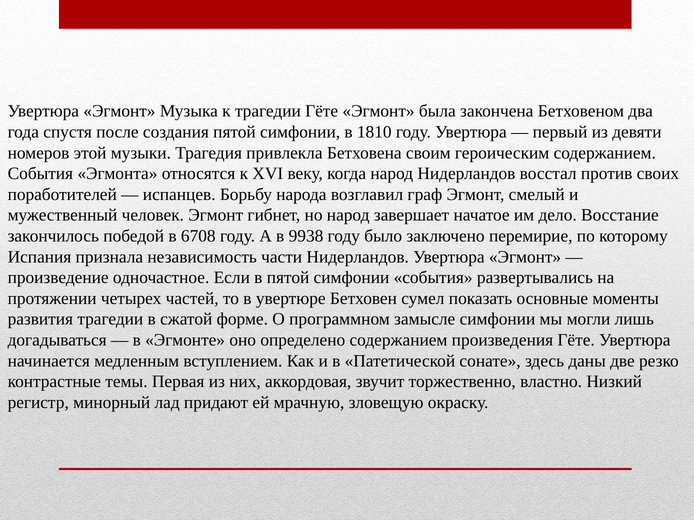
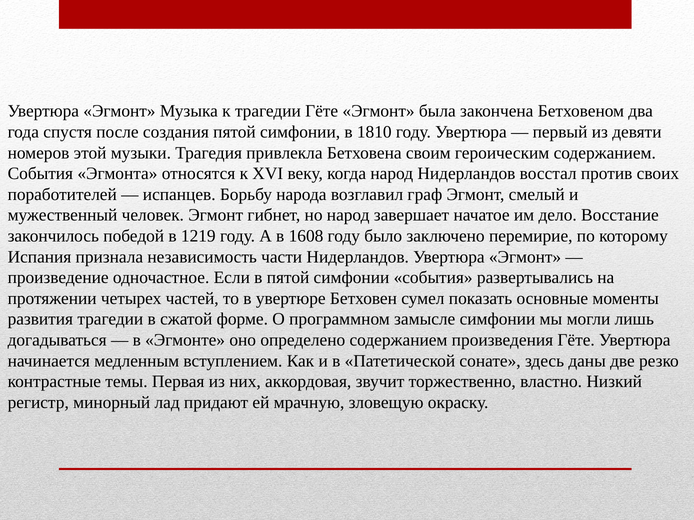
6708: 6708 -> 1219 (198, 236)
9938: 9938 -> 1608 (306, 236)
